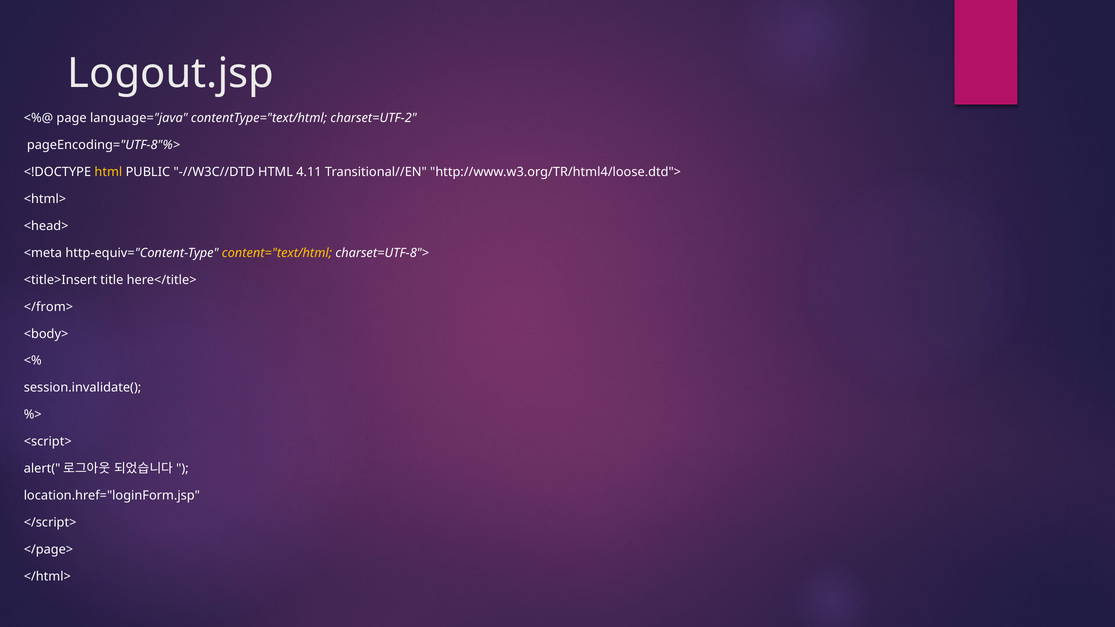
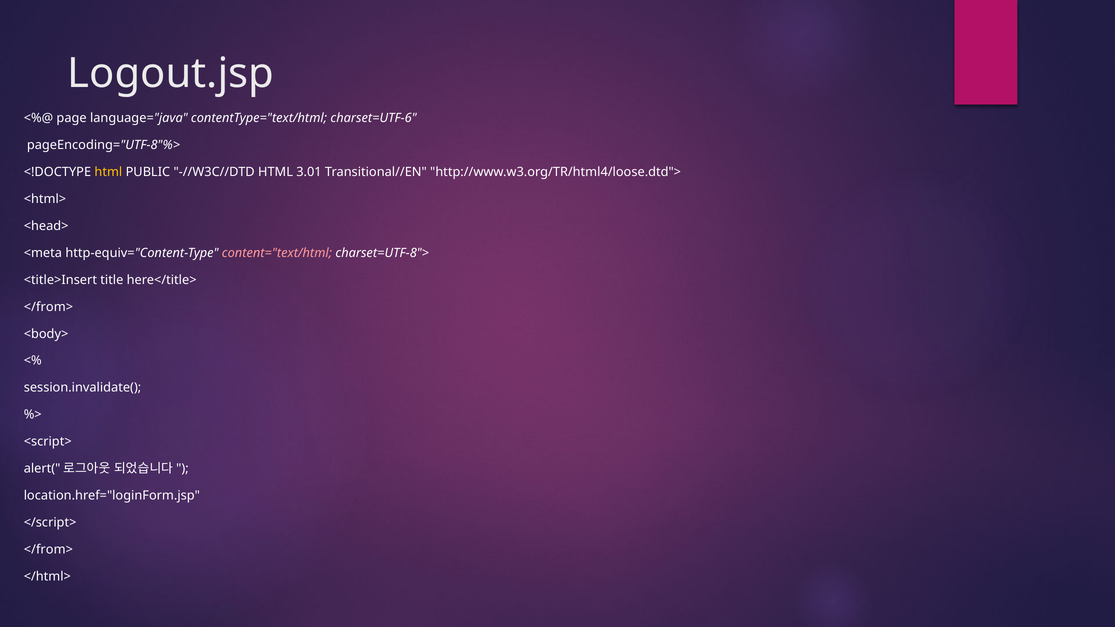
charset=UTF-2: charset=UTF-2 -> charset=UTF-6 (374, 118)
4.11: 4.11 -> 3.01 (309, 172)
content="text/html colour: yellow -> pink (277, 253)
</page>: </page> -> </from> (48, 550)
